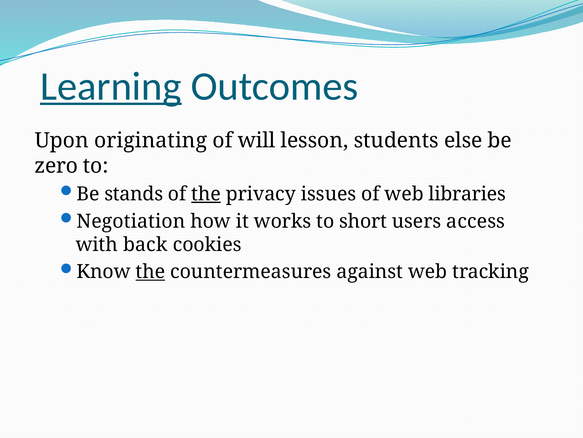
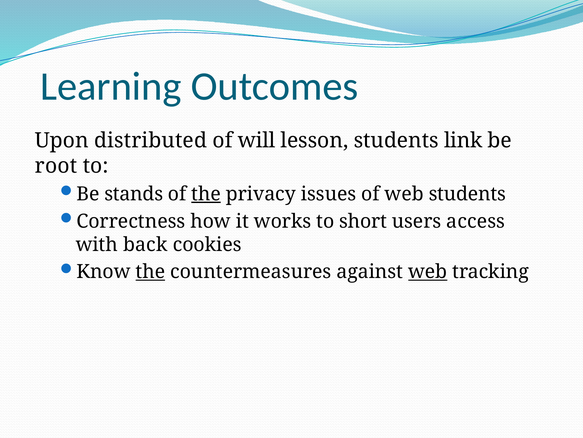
Learning underline: present -> none (111, 86)
originating: originating -> distributed (151, 140)
else: else -> link (463, 140)
zero: zero -> root (56, 166)
web libraries: libraries -> students (467, 194)
Negotiation: Negotiation -> Correctness (131, 221)
web underline: none -> present (428, 271)
